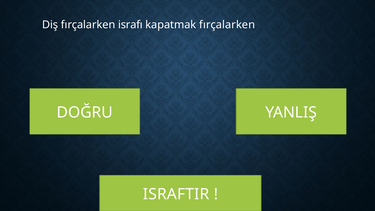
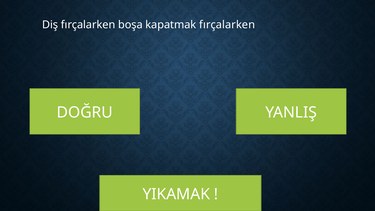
israfı: israfı -> boşa (130, 25)
ISRAFTIR: ISRAFTIR -> YIKAMAK (176, 194)
